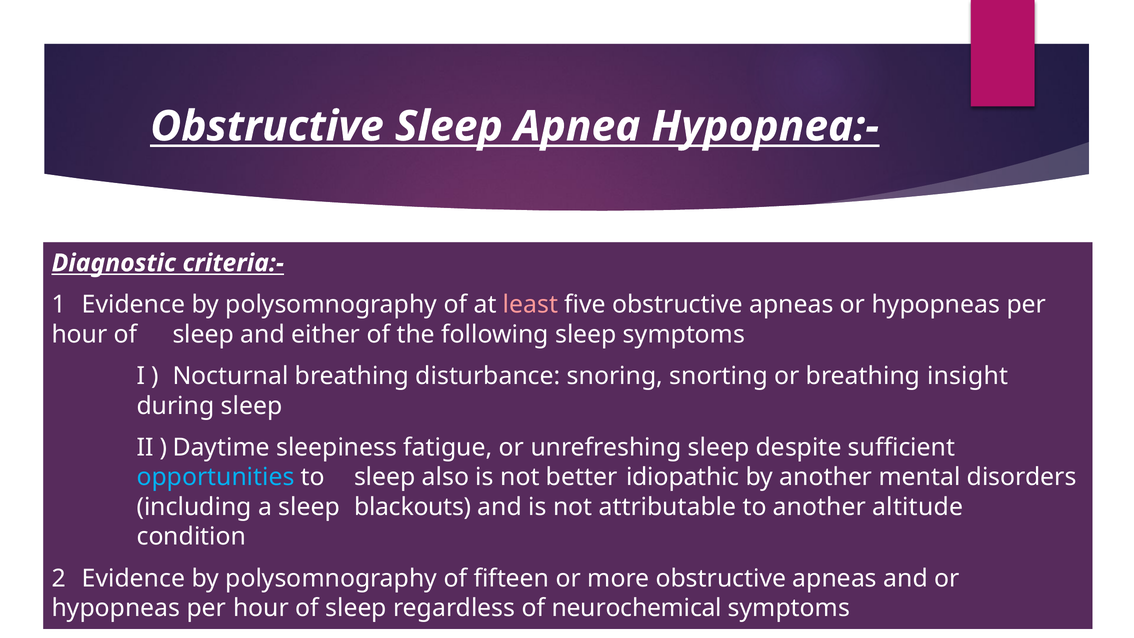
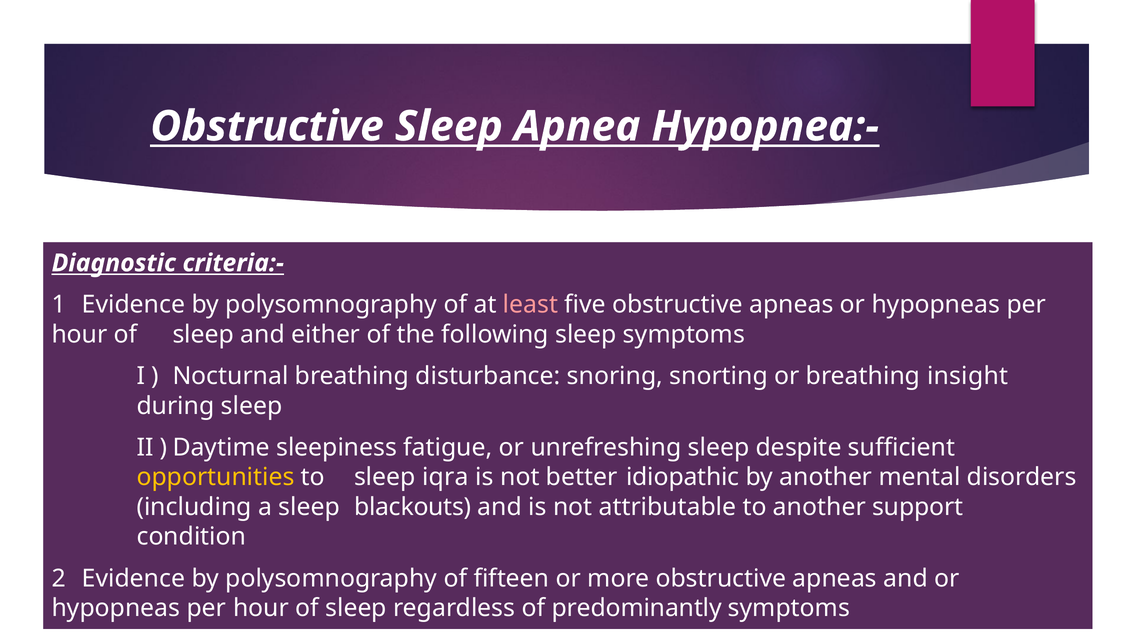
opportunities colour: light blue -> yellow (216, 477)
also: also -> iqra (445, 477)
altitude: altitude -> support (918, 507)
neurochemical: neurochemical -> predominantly (637, 608)
